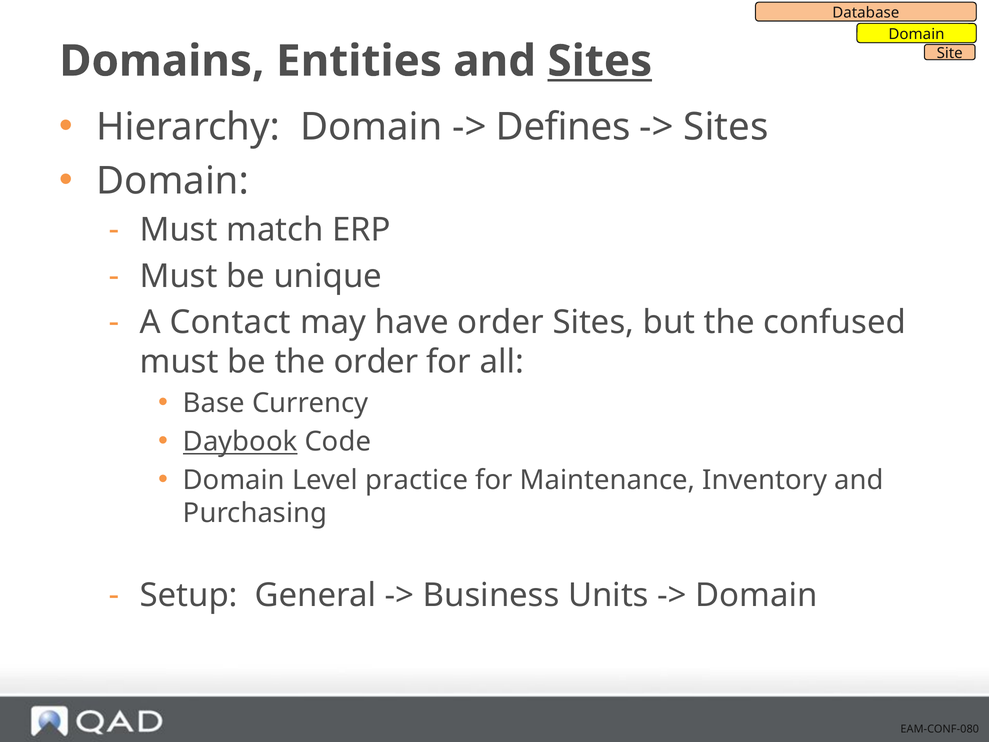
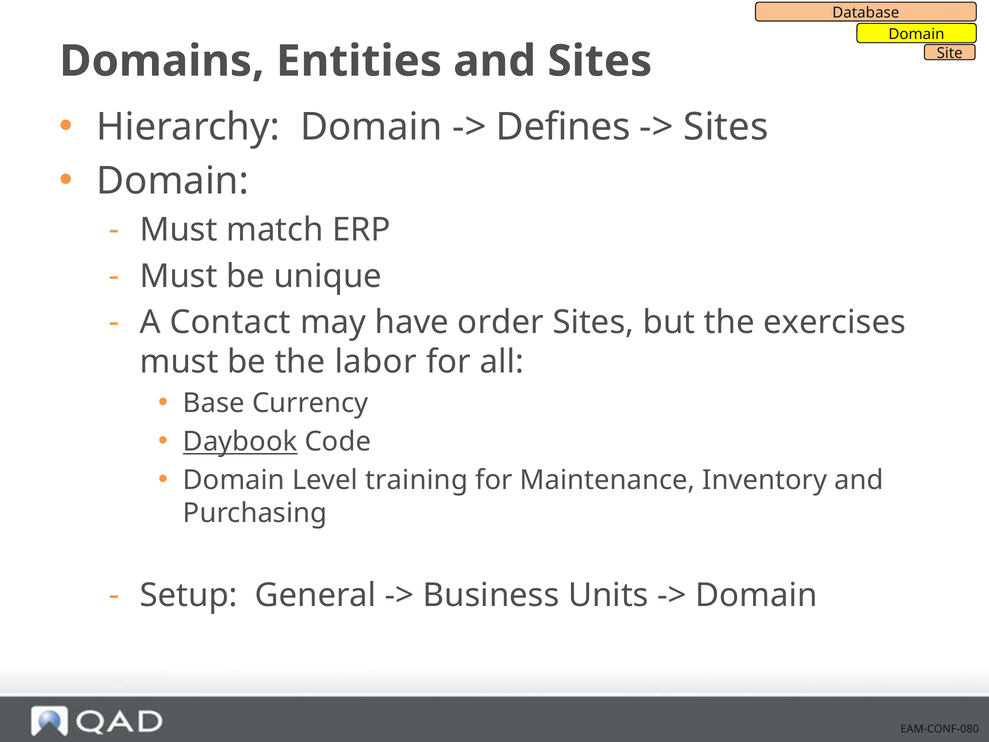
Sites underline: present -> none (600, 61)
confused: confused -> exercises (835, 322)
the order: order -> labor (376, 362)
practice: practice -> training (417, 480)
